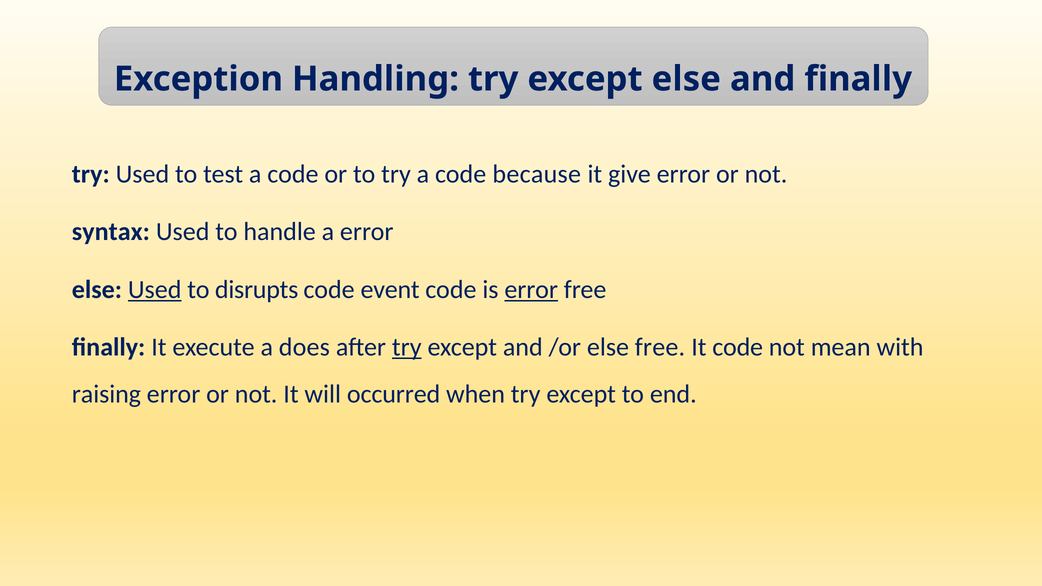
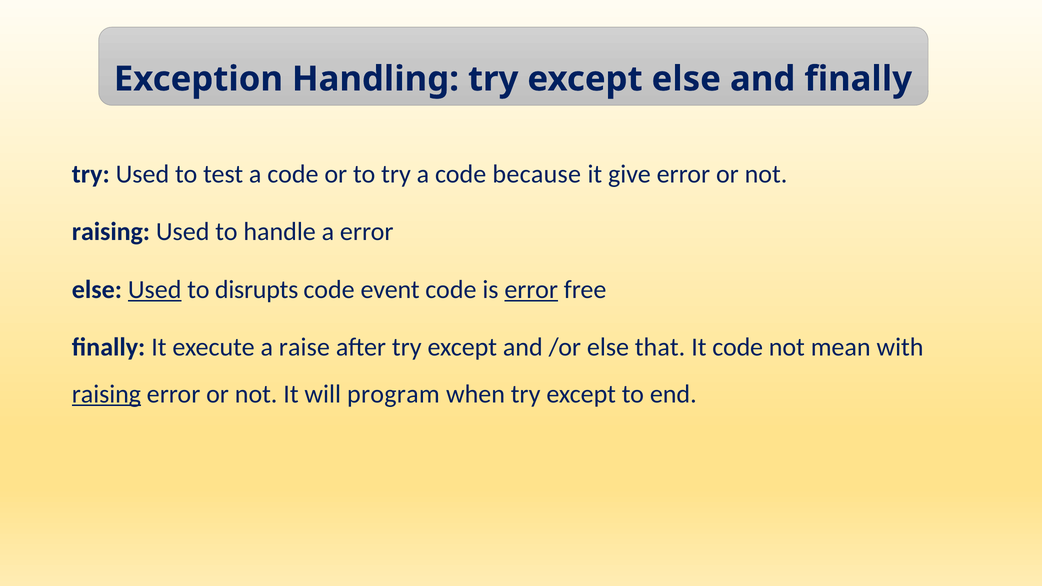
syntax: syntax -> raising (111, 232)
does: does -> raise (304, 347)
try underline: present -> none (407, 347)
else free: free -> that (660, 347)
raising underline: none -> present (106, 394)
occurred: occurred -> program (393, 394)
